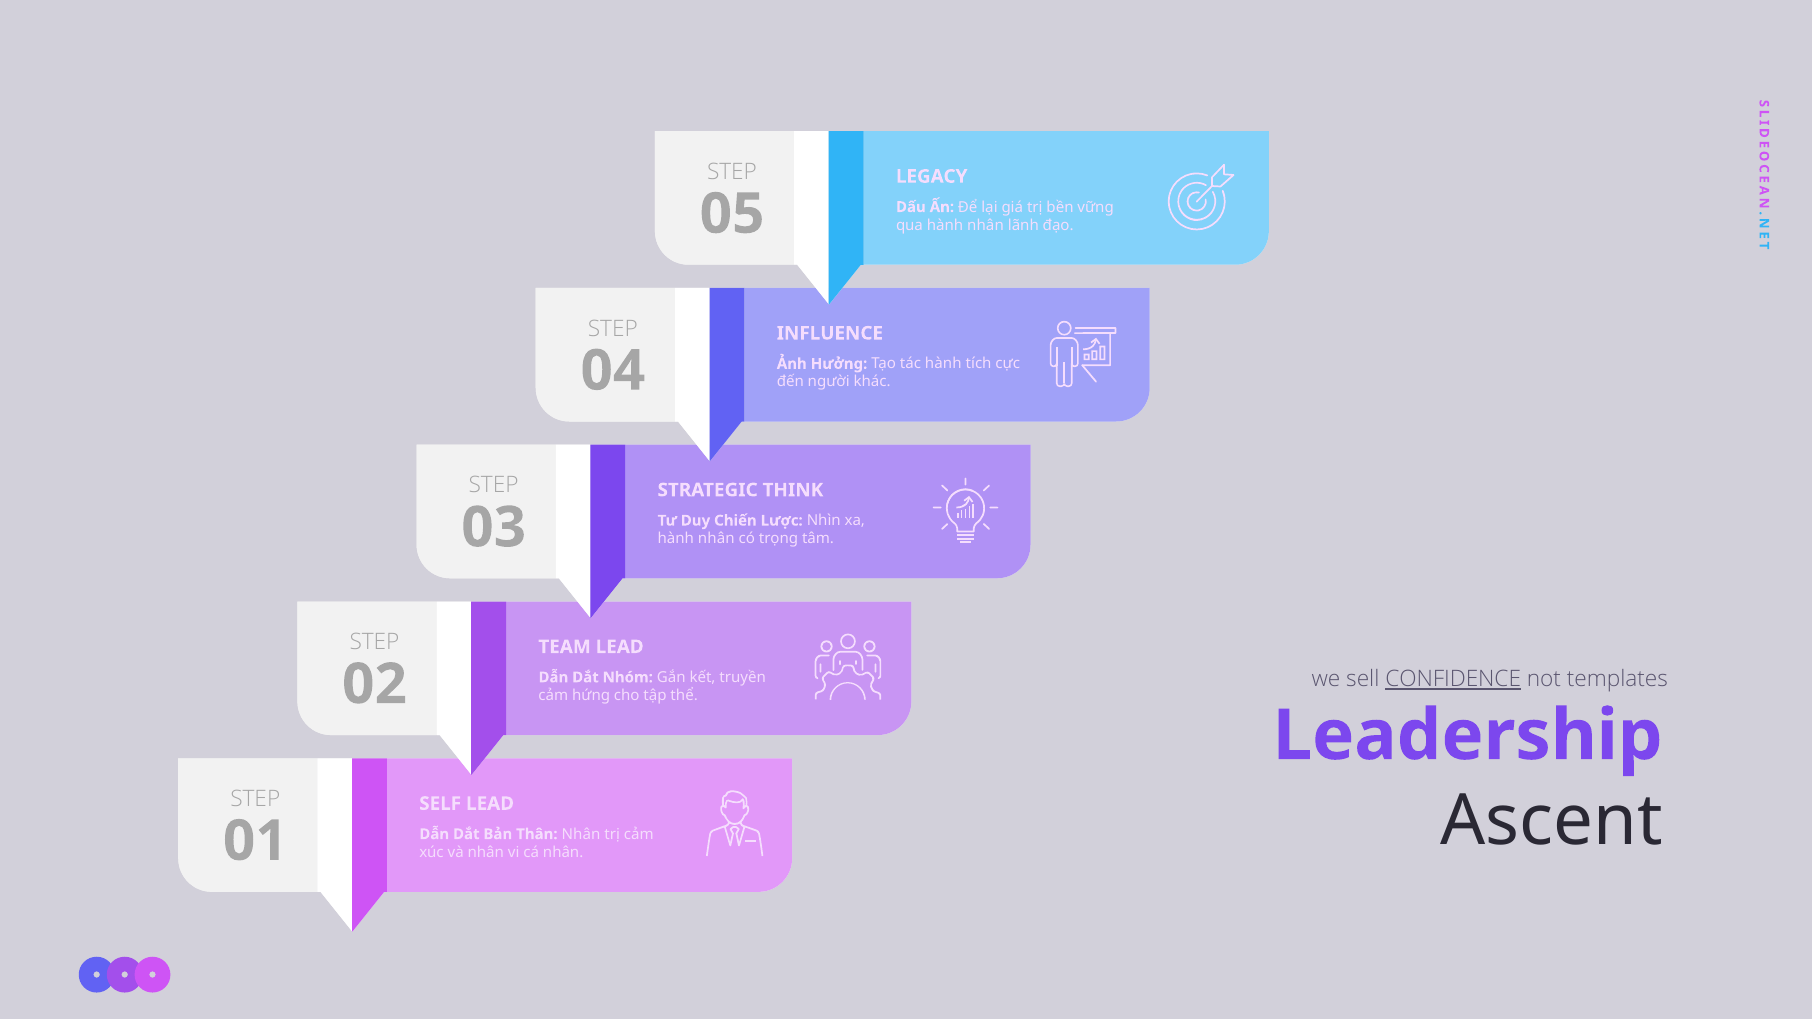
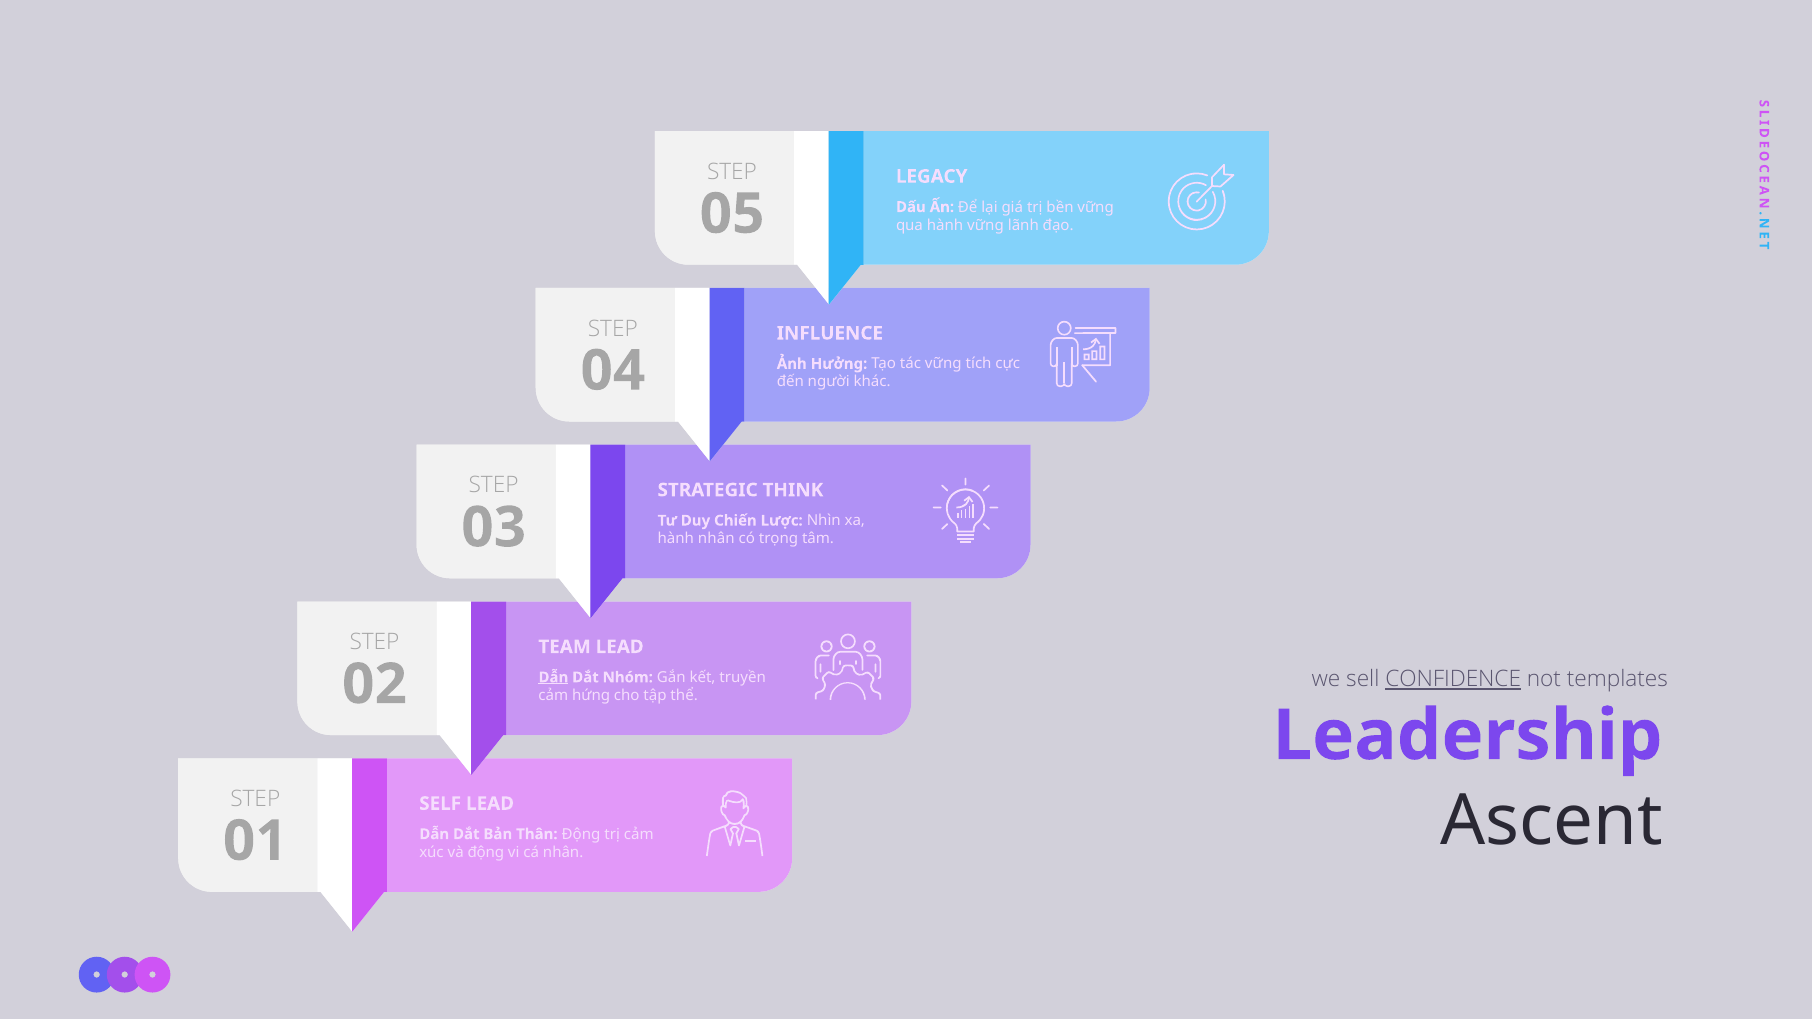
qua hành nhân: nhân -> vững (985, 225)
tác hành: hành -> vững (943, 364)
Dẫn underline: none -> present (553, 678)
Thân Nhân: Nhân -> Động (581, 834)
và nhân: nhân -> động (486, 852)
